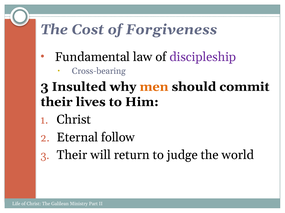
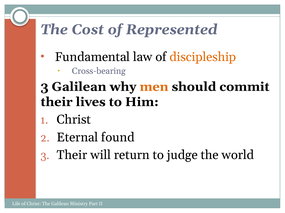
Forgiveness: Forgiveness -> Represented (172, 30)
discipleship colour: purple -> orange (203, 57)
3 Insulted: Insulted -> Galilean (79, 87)
follow: follow -> found (118, 138)
